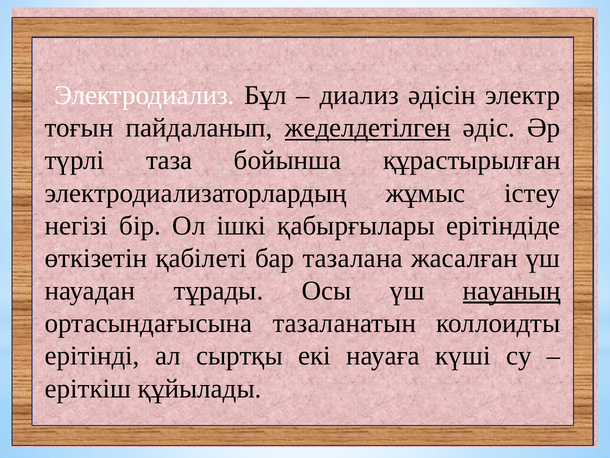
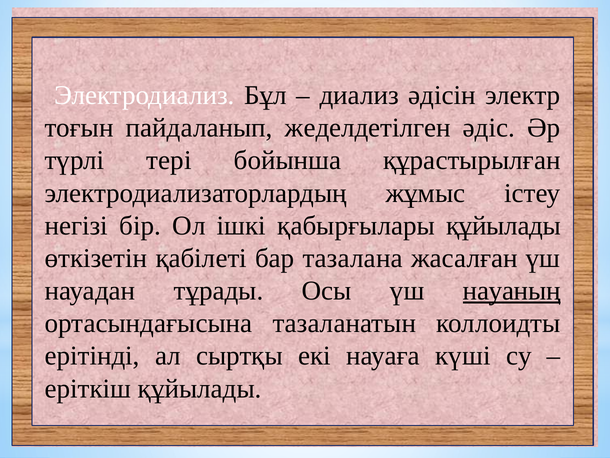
жеделдетілген underline: present -> none (368, 128)
таза: таза -> тері (169, 160)
қабырғылары ерітіндіде: ерітіндіде -> құйылады (504, 225)
